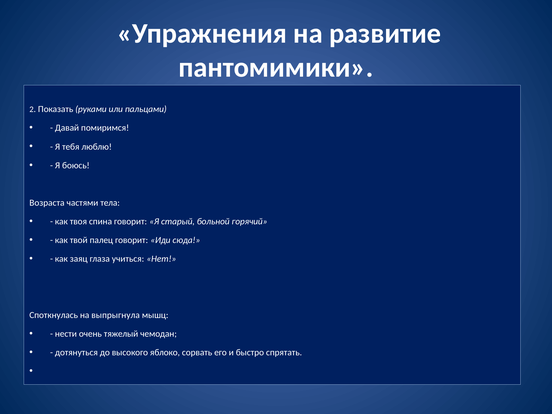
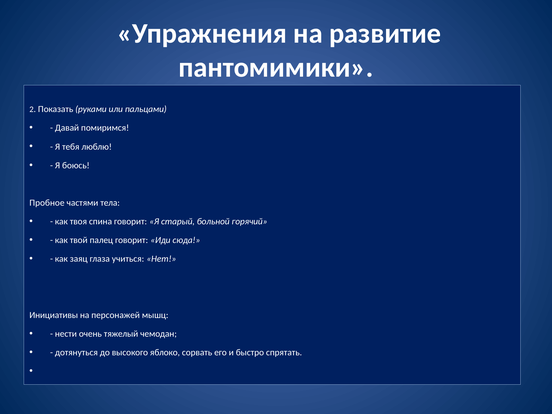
Возраста: Возраста -> Пробное (47, 203)
Споткнулась: Споткнулась -> Инициативы (54, 315)
выпрыгнула: выпрыгнула -> персонажей (116, 315)
